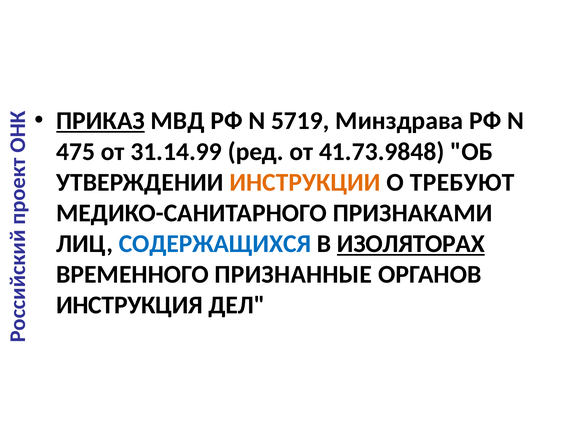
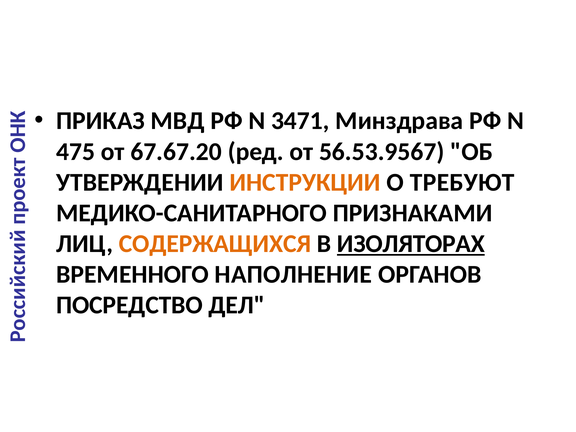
ПРИКАЗ underline: present -> none (100, 121)
5719: 5719 -> 3471 (300, 121)
31.14.99: 31.14.99 -> 67.67.20 (176, 152)
41.73.9848: 41.73.9848 -> 56.53.9567 (382, 152)
СОДЕРЖАЩИХСЯ colour: blue -> orange (215, 244)
ПРИЗНАННЫЕ: ПРИЗНАННЫЕ -> НАПОЛНЕНИЕ (293, 274)
ИНСТРУКЦИЯ: ИНСТРУКЦИЯ -> ПОСРЕДСТВО (129, 305)
